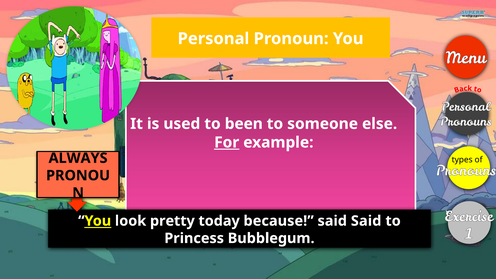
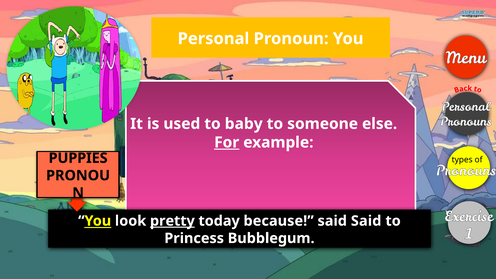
been: been -> baby (244, 124)
ALWAYS: ALWAYS -> PUPPIES (78, 158)
pretty underline: none -> present (172, 221)
